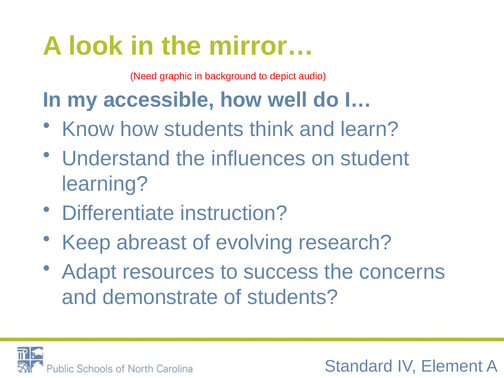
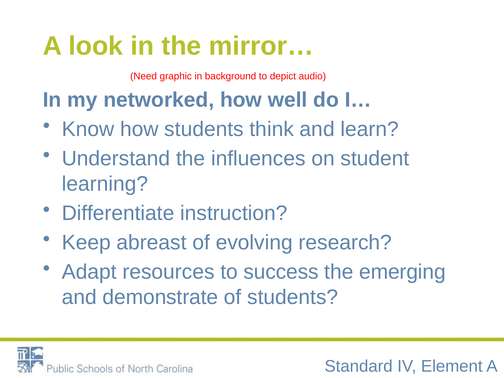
accessible: accessible -> networked (159, 100)
concerns: concerns -> emerging (402, 272)
